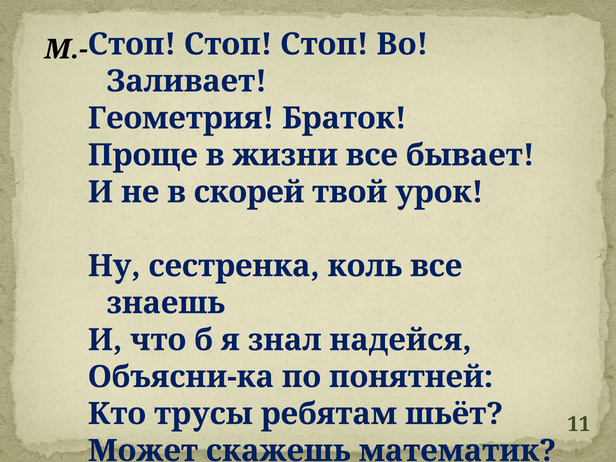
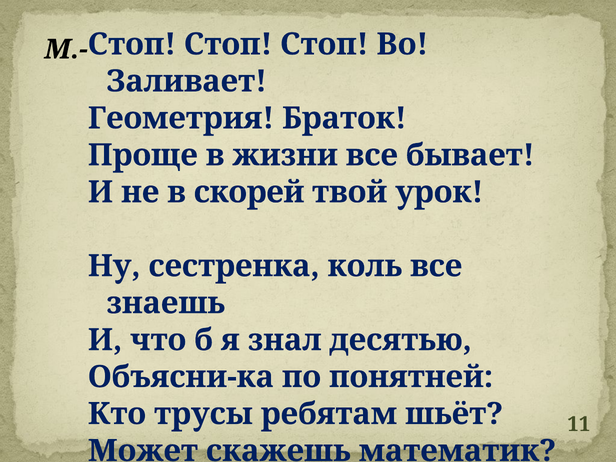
надейся: надейся -> десятью (401, 340)
